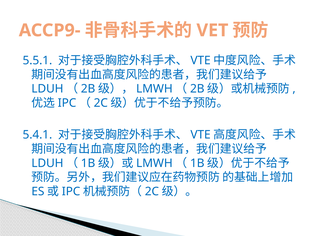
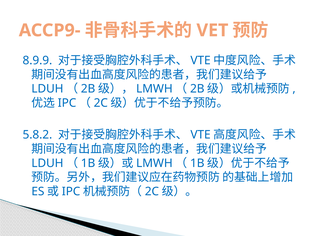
5.5.1: 5.5.1 -> 8.9.9 (37, 60)
5.4.1: 5.4.1 -> 5.8.2 (37, 135)
